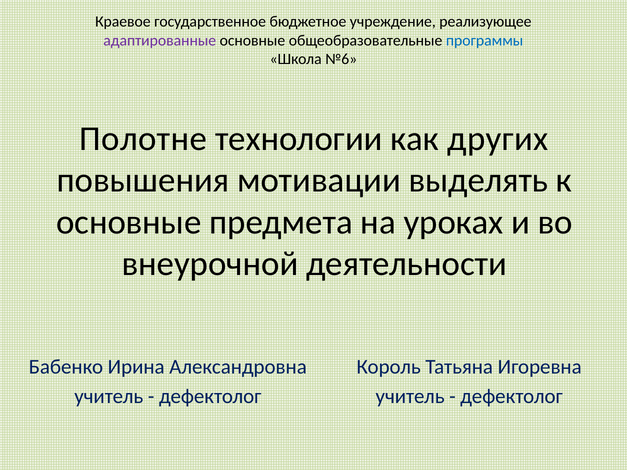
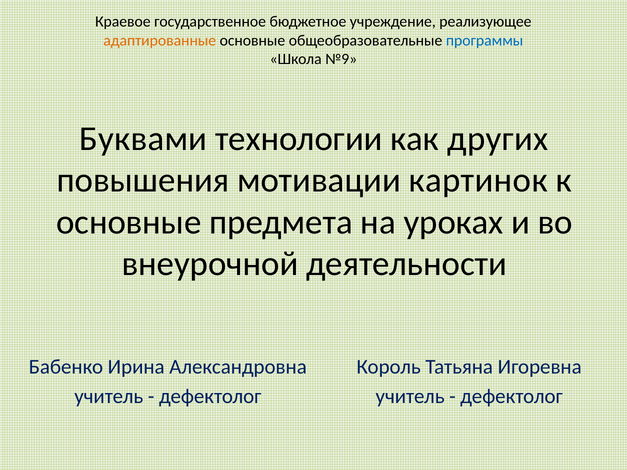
адаптированные colour: purple -> orange (160, 40)
№6: №6 -> №9 (341, 59)
Полотне: Полотне -> Буквами (143, 139)
выделять: выделять -> картинок (478, 181)
